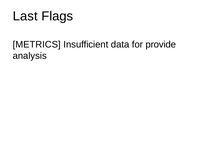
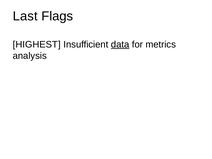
METRICS: METRICS -> HIGHEST (37, 44)
data underline: none -> present (120, 44)
provide: provide -> metrics (161, 44)
